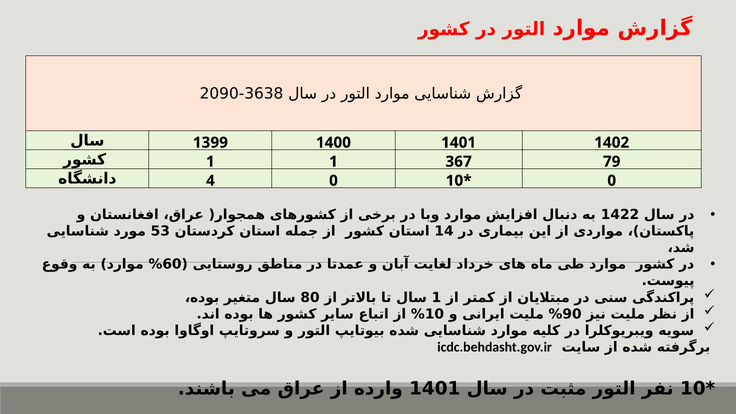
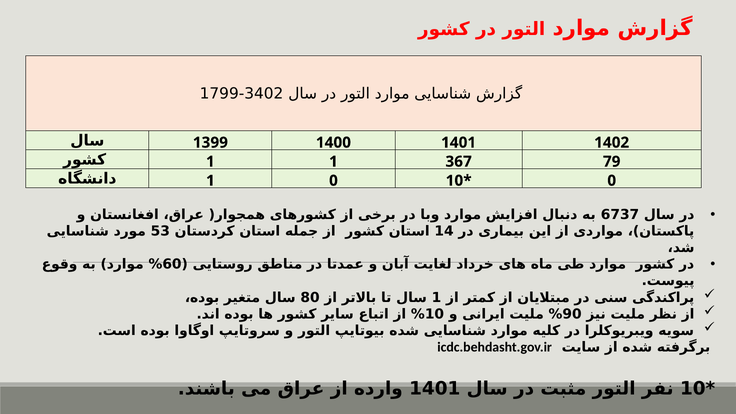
2090: 2090 -> 1799 (219, 94)
3638: 3638 -> 3402 (264, 94)
4: 4 -> 1 (210, 181)
1422: 1422 -> 6737 (620, 215)
